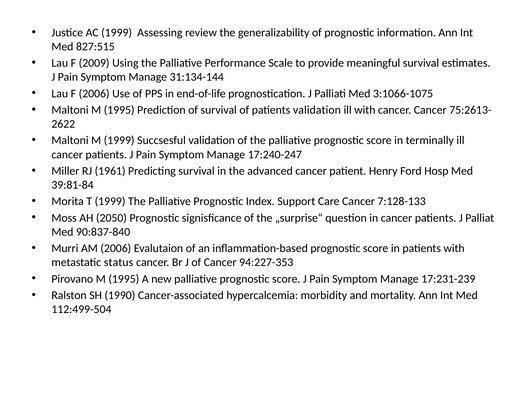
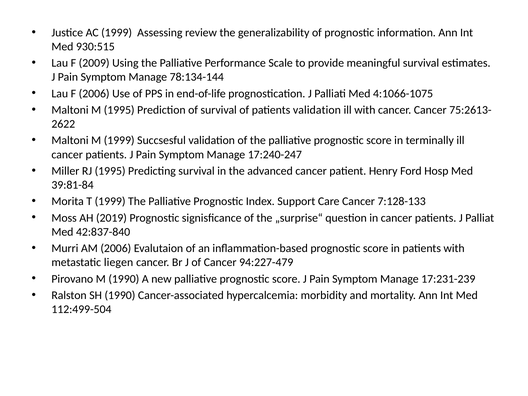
827:515: 827:515 -> 930:515 (95, 47)
31:134-144: 31:134-144 -> 78:134-144 (197, 77)
3:1066-1075: 3:1066-1075 -> 4:1066-1075 (403, 93)
RJ 1961: 1961 -> 1995 (110, 171)
2050: 2050 -> 2019 (111, 218)
90:837-840: 90:837-840 -> 42:837-840 (103, 232)
status: status -> liegen (119, 262)
94:227-353: 94:227-353 -> 94:227-479 (266, 262)
Pirovano M 1995: 1995 -> 1990 (124, 279)
